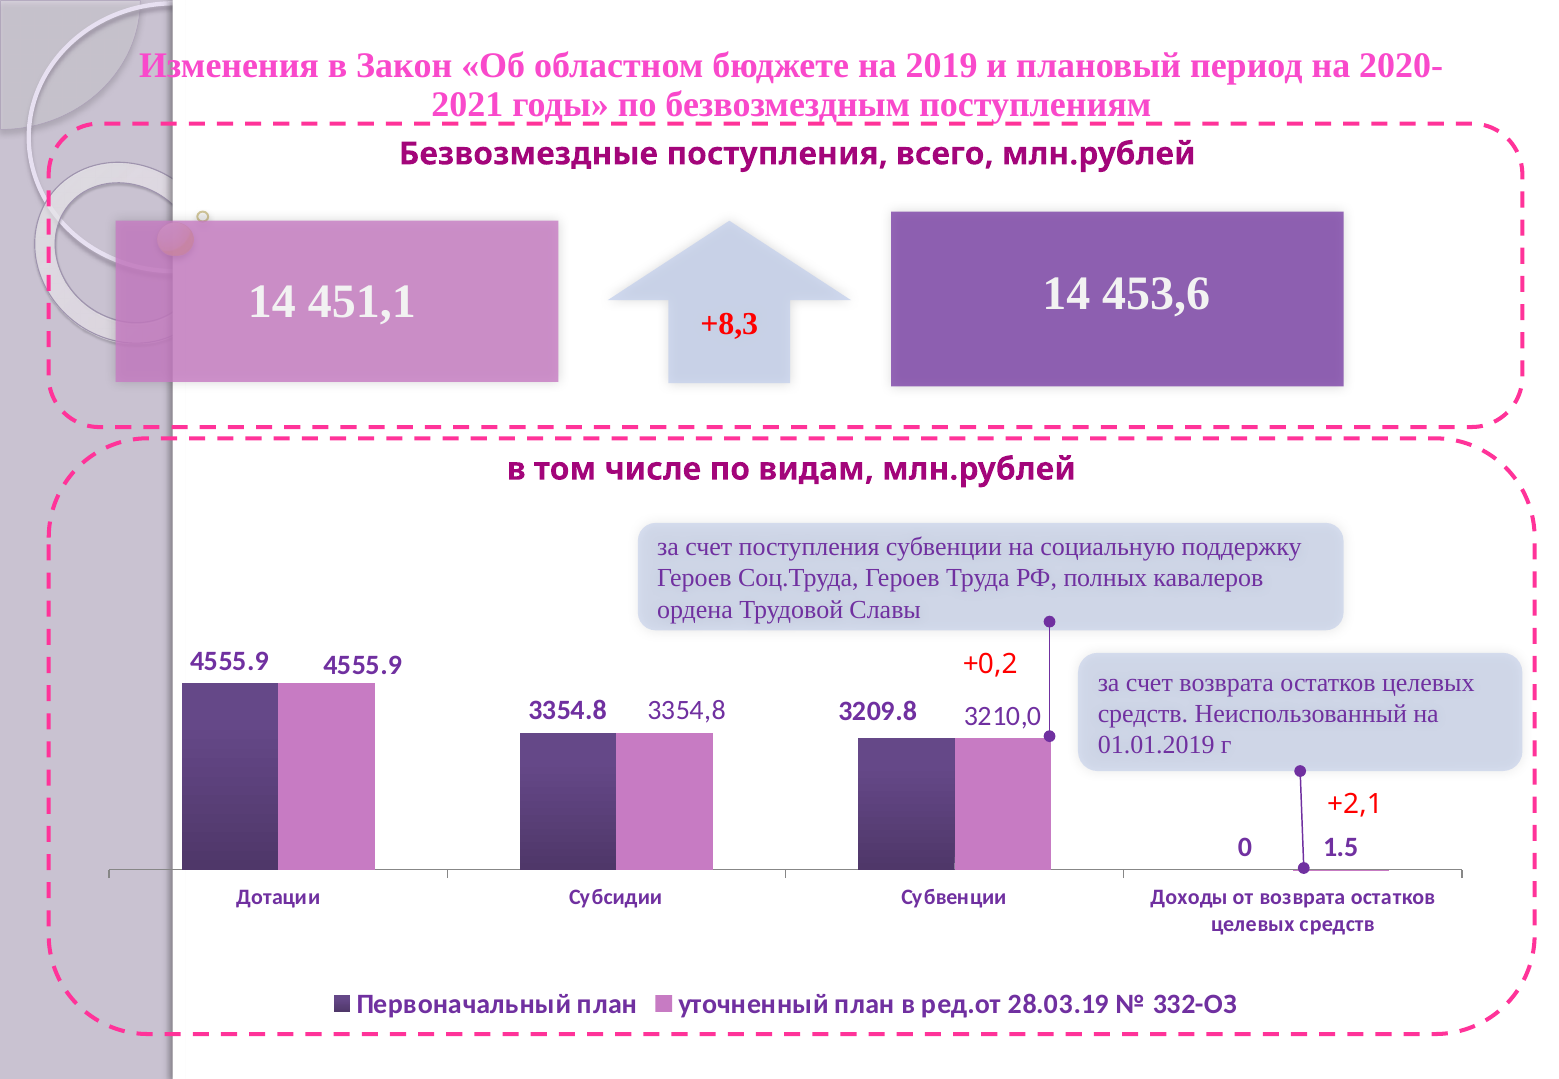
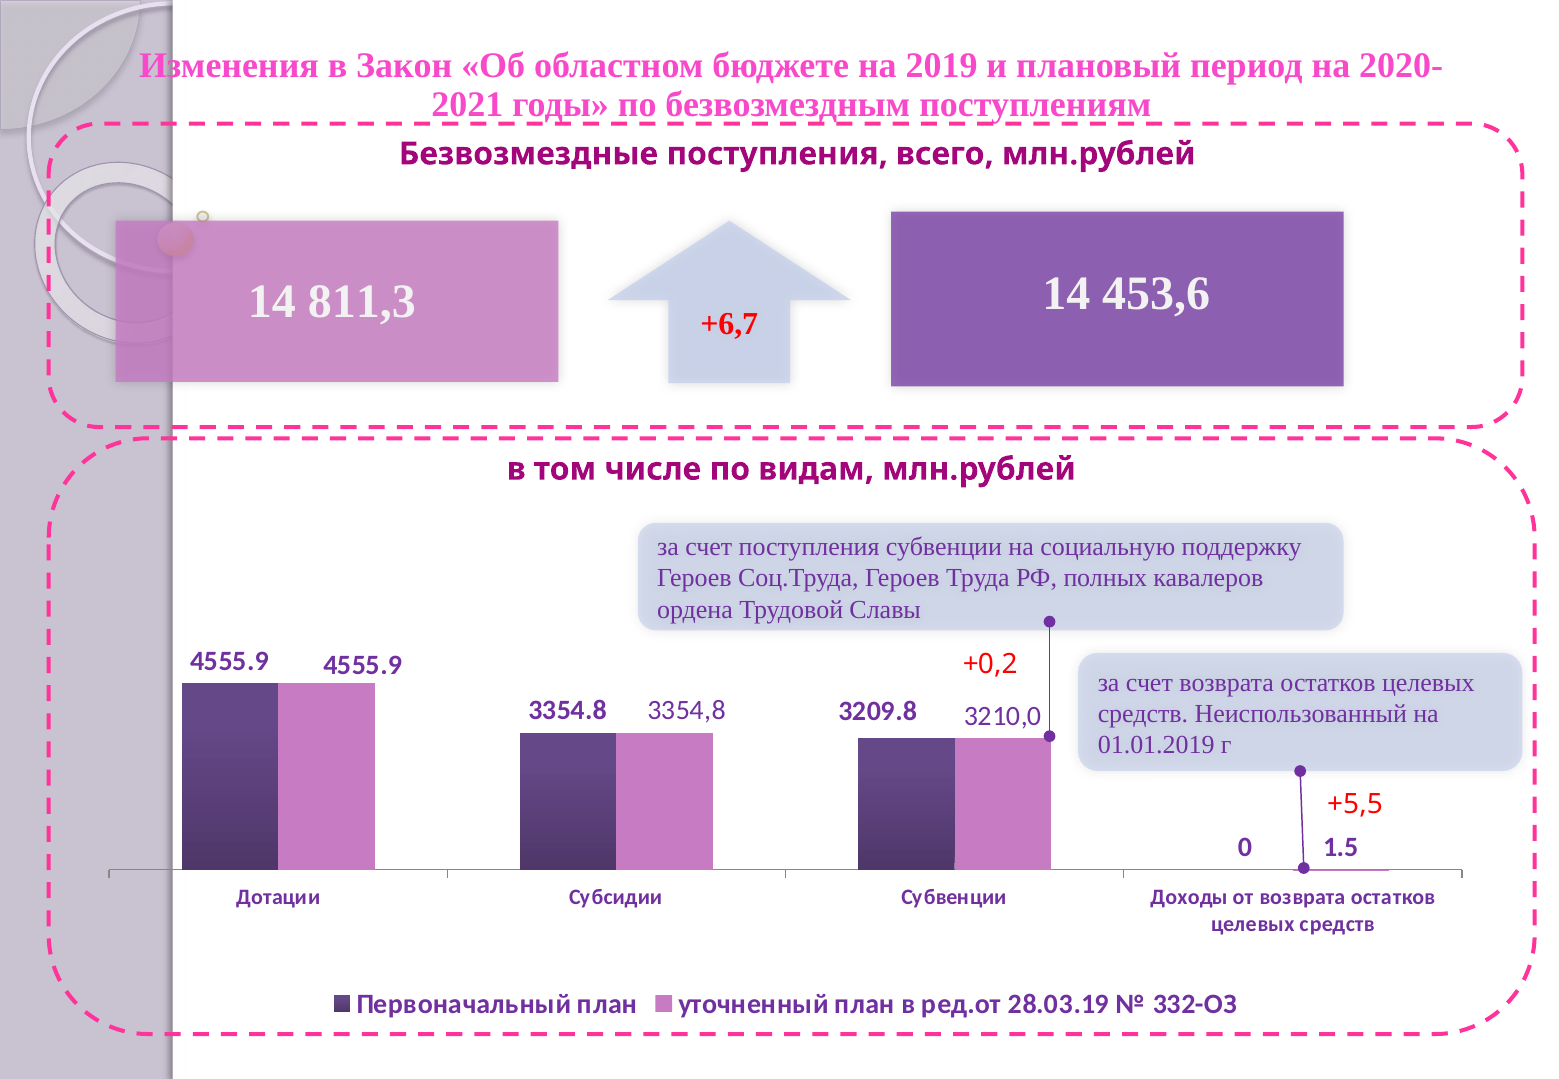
451,1: 451,1 -> 811,3 (362, 301)
+8,3: +8,3 -> +6,7 (729, 324)
+2,1: +2,1 -> +5,5 (1355, 804)
